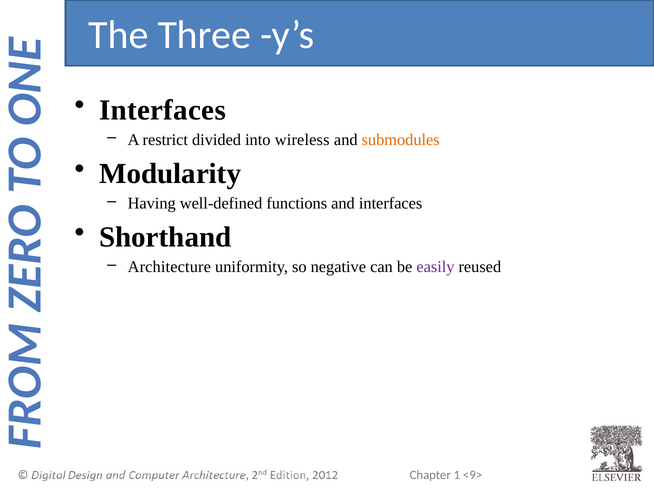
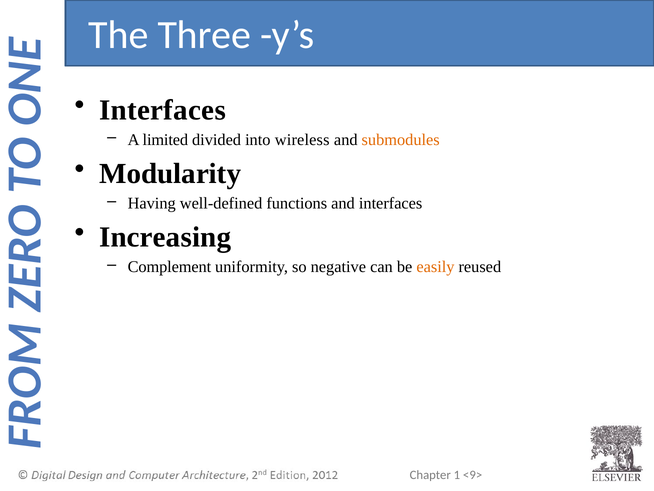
restrict: restrict -> limited (165, 140)
Shorthand: Shorthand -> Increasing (165, 237)
Architecture: Architecture -> Complement (169, 267)
easily colour: purple -> orange (435, 267)
